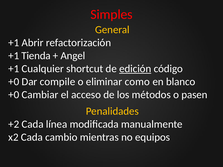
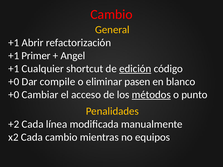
Simples: Simples -> Cambio (111, 15)
Tienda: Tienda -> Primer (36, 56)
como: como -> pasen (137, 82)
métodos underline: none -> present (151, 95)
pasen: pasen -> punto (194, 95)
